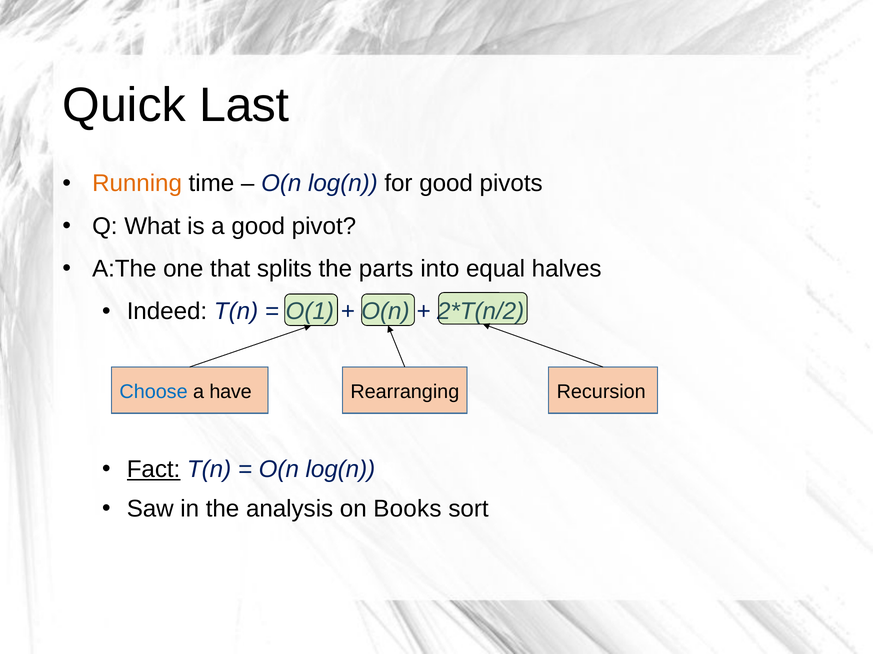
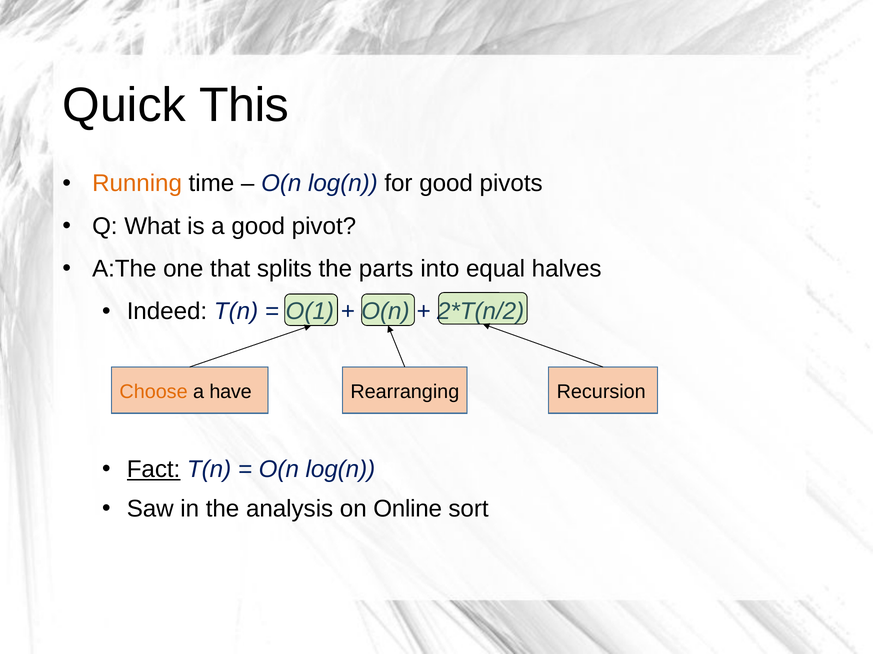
Last: Last -> This (244, 105)
Choose colour: blue -> orange (154, 392)
Books: Books -> Online (408, 509)
